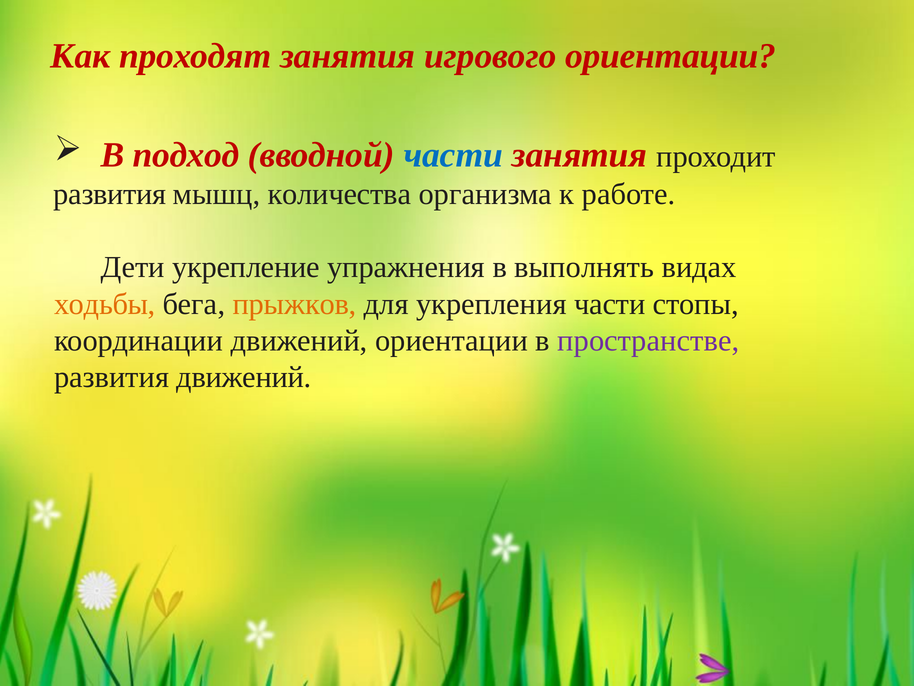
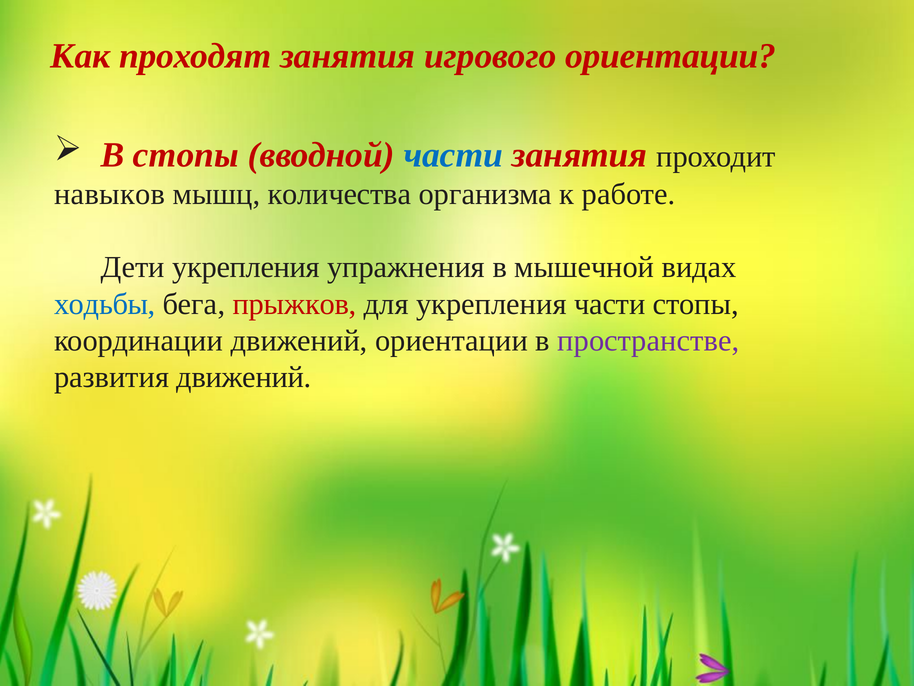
В подход: подход -> стопы (186, 155)
развития: развития -> навыков (110, 194)
Дети укрепление: укрепление -> укрепления (246, 267)
выполнять: выполнять -> мышечной (584, 267)
ходьбы colour: orange -> blue (105, 304)
прыжков colour: orange -> red (295, 304)
